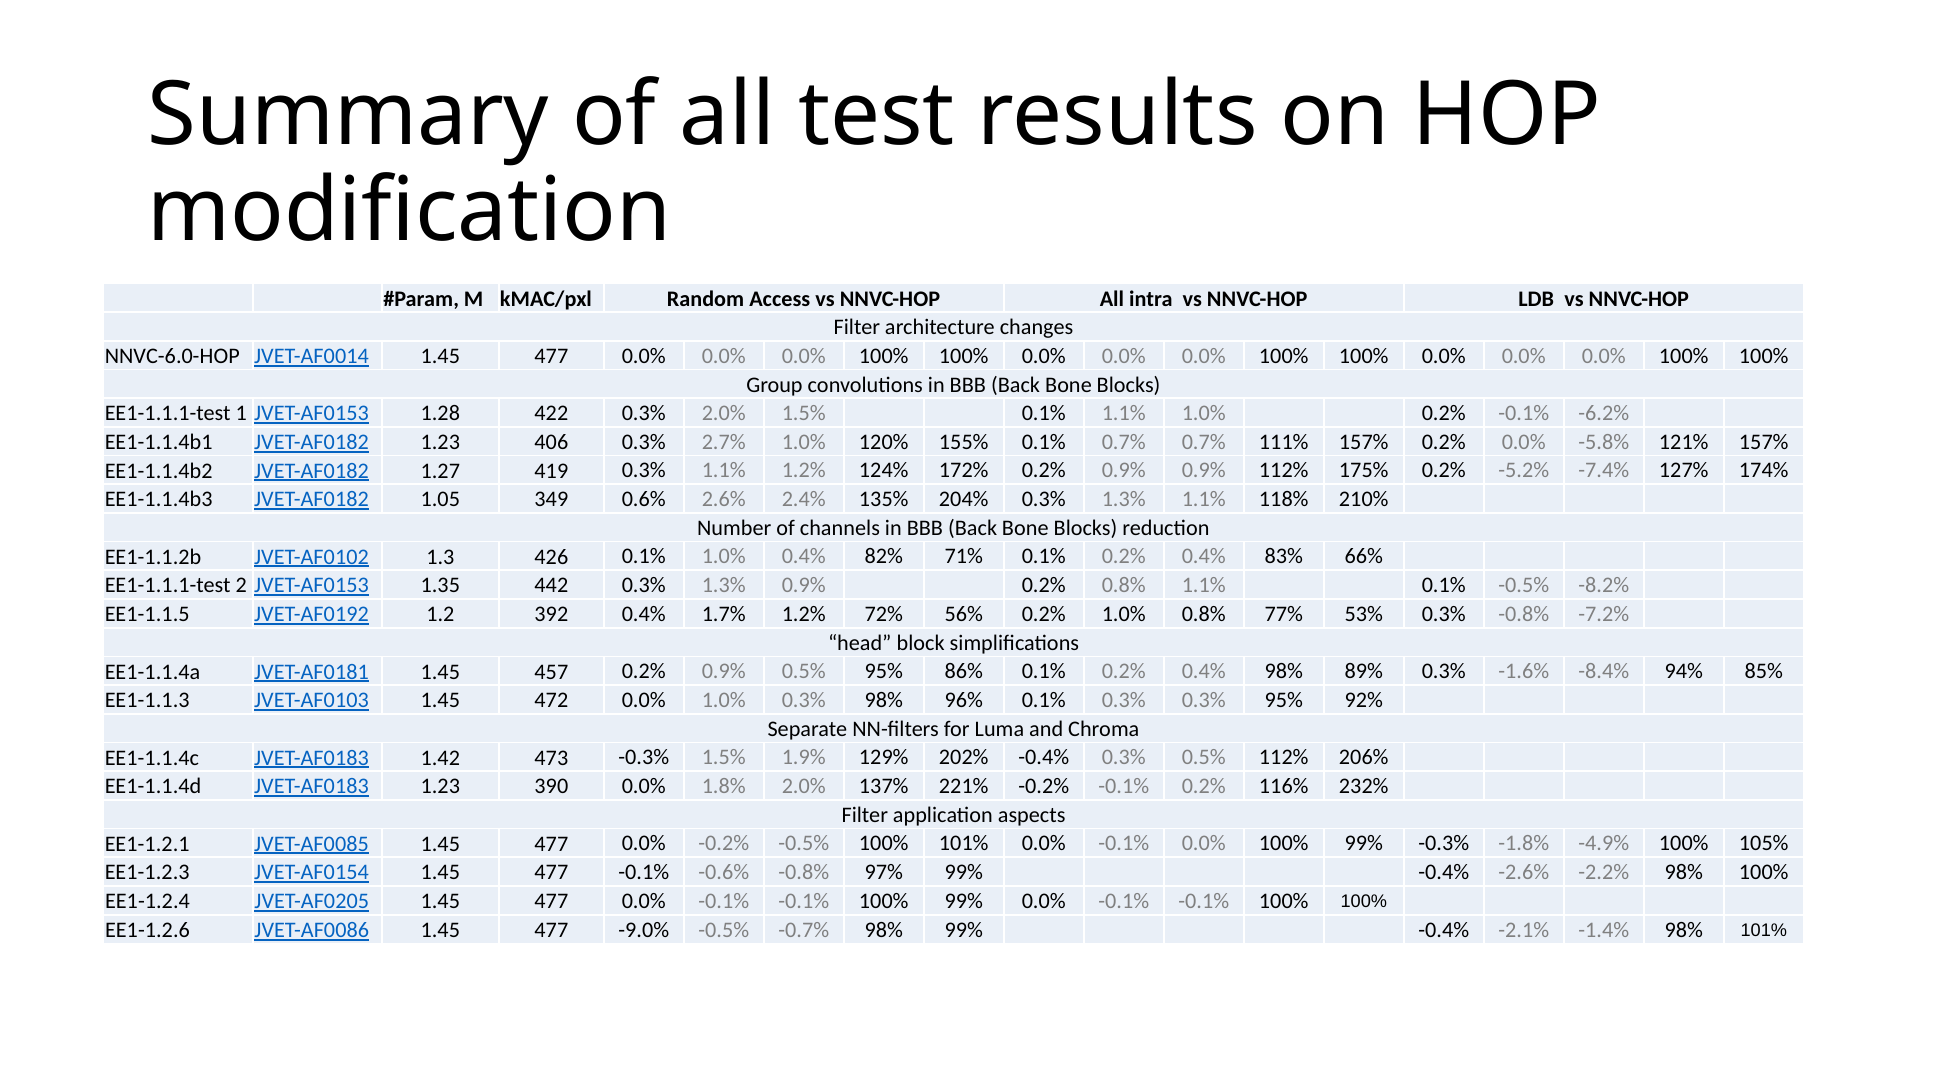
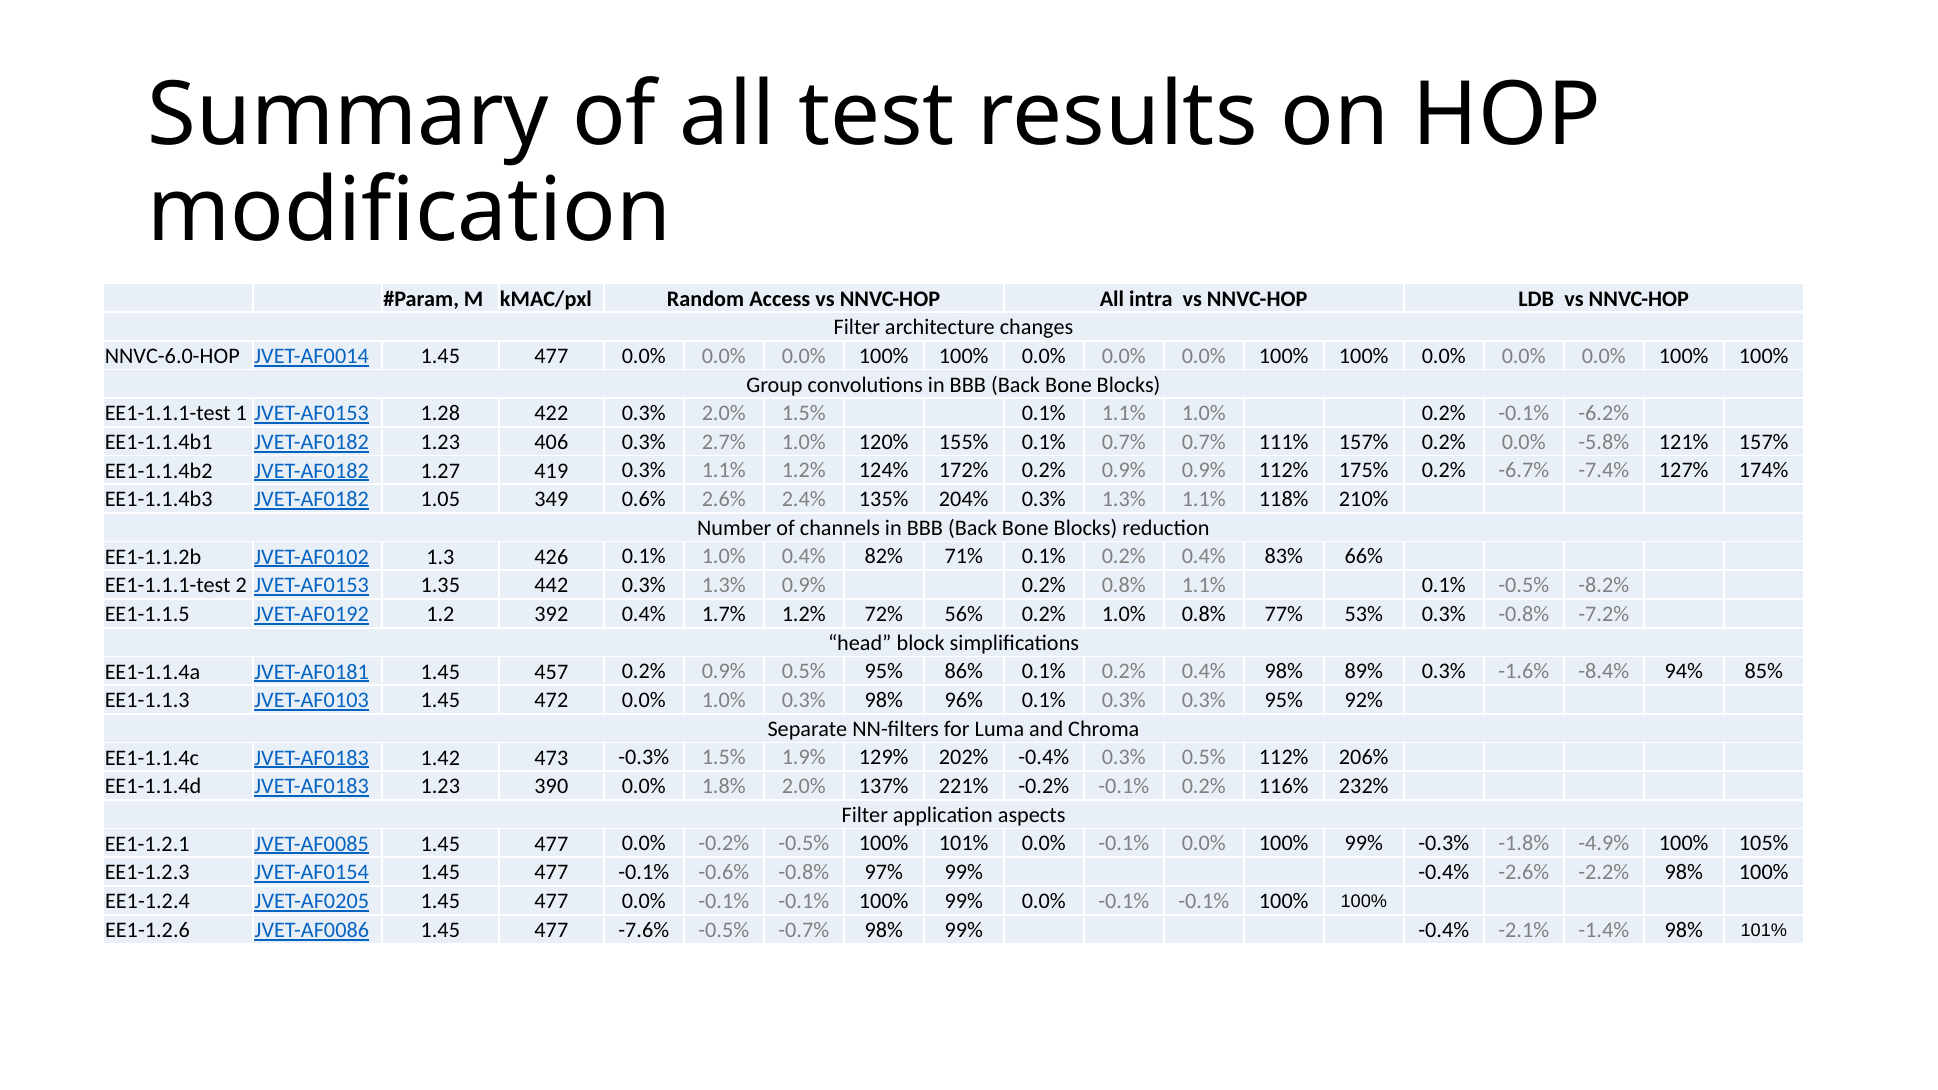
-5.2%: -5.2% -> -6.7% (1524, 471)
-9.0%: -9.0% -> -7.6% (644, 930)
